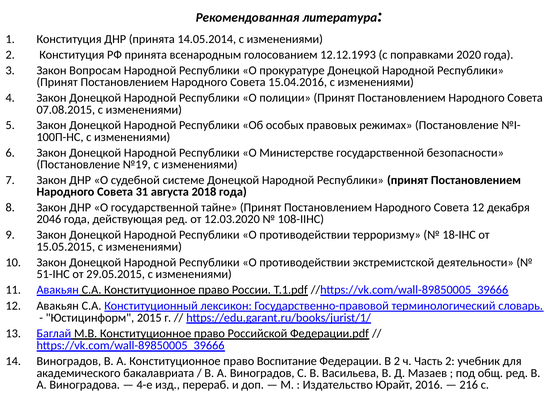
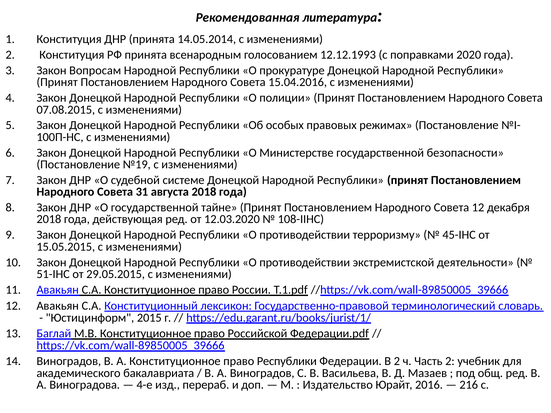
2046: 2046 -> 2018 (49, 219)
18-IHC: 18-IHC -> 45-IHC (459, 235)
право Воспитание: Воспитание -> Республики (287, 361)
